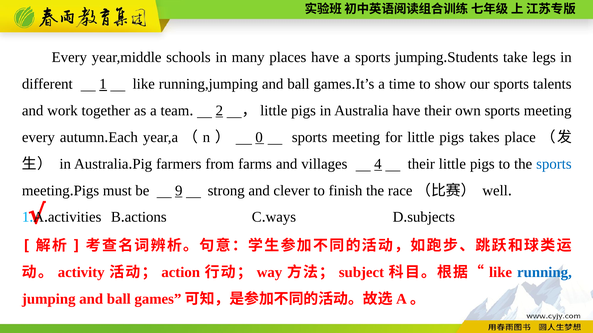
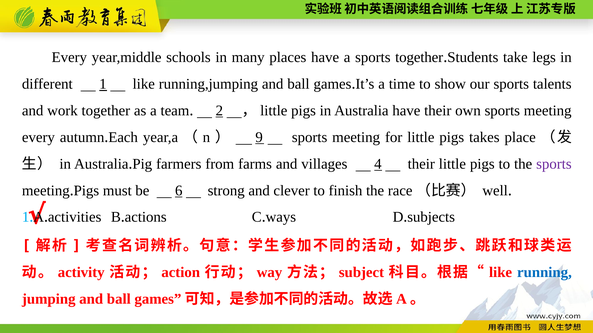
sports jumping: jumping -> together (419, 57)
0: 0 -> 9 (259, 137)
sports colour: blue -> purple (554, 164)
9: 9 -> 6 (179, 191)
